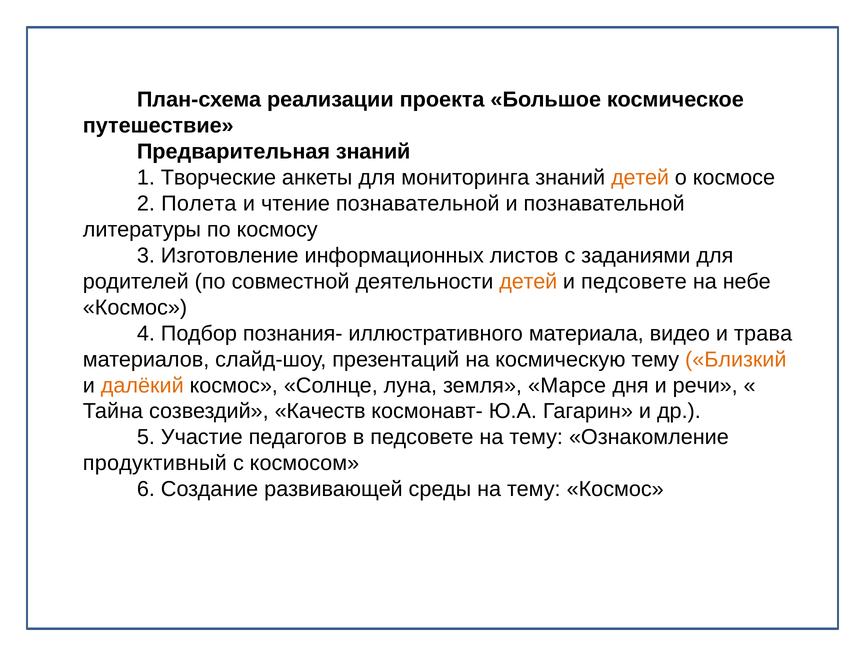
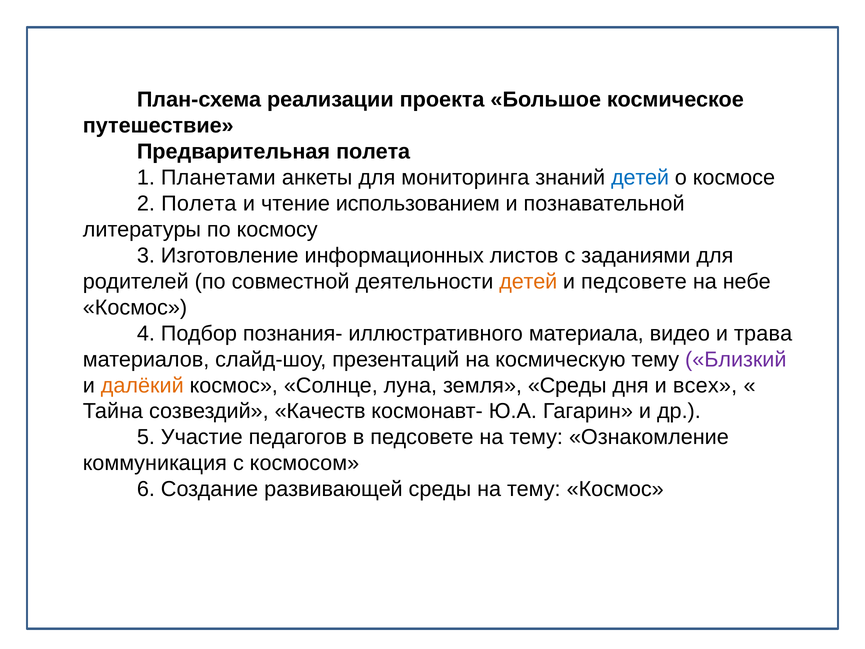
Предварительная знаний: знаний -> полета (373, 152)
Творческие: Творческие -> Планетами (218, 178)
детей colour: orange -> blue (640, 178)
чтение познавательной: познавательной -> использованием (418, 204)
Близкий colour: orange -> purple (736, 359)
земля Марсе: Марсе -> Среды (567, 385)
речи: речи -> всех (705, 385)
продуктивный: продуктивный -> коммуникация (155, 463)
